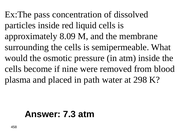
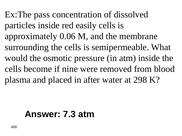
liquid: liquid -> easily (86, 25)
8.09: 8.09 -> 0.06 (68, 36)
path: path -> after (92, 80)
